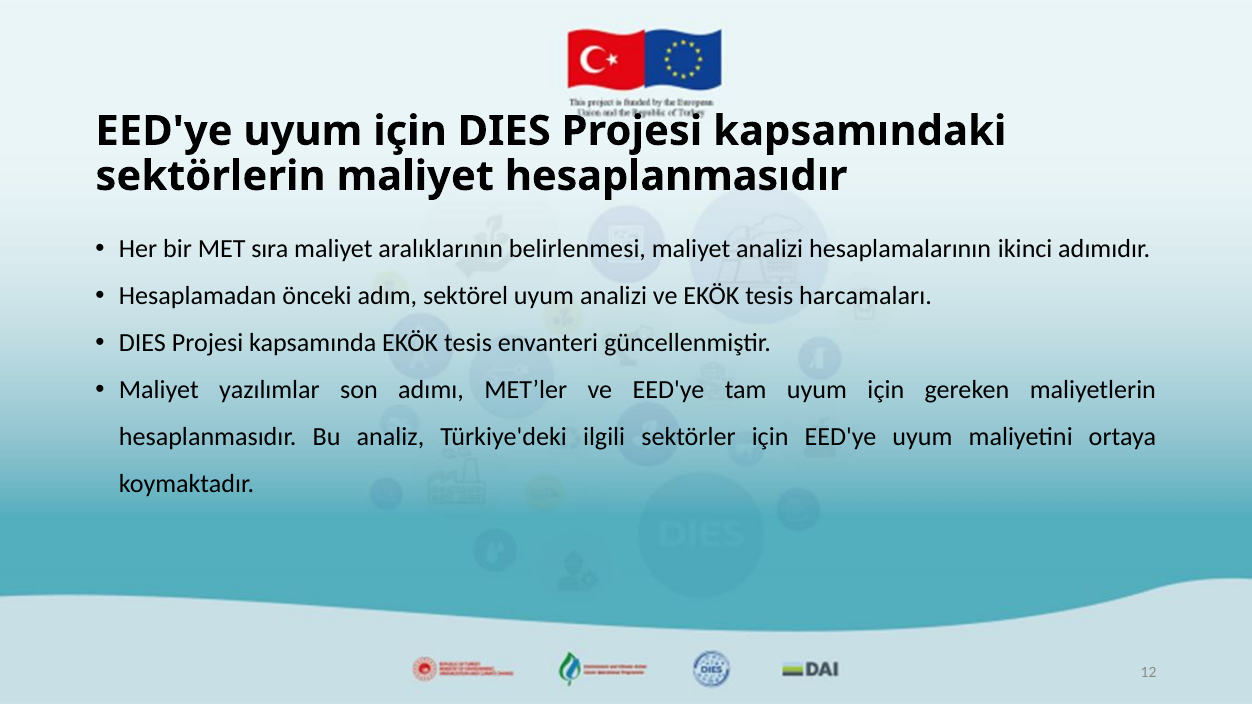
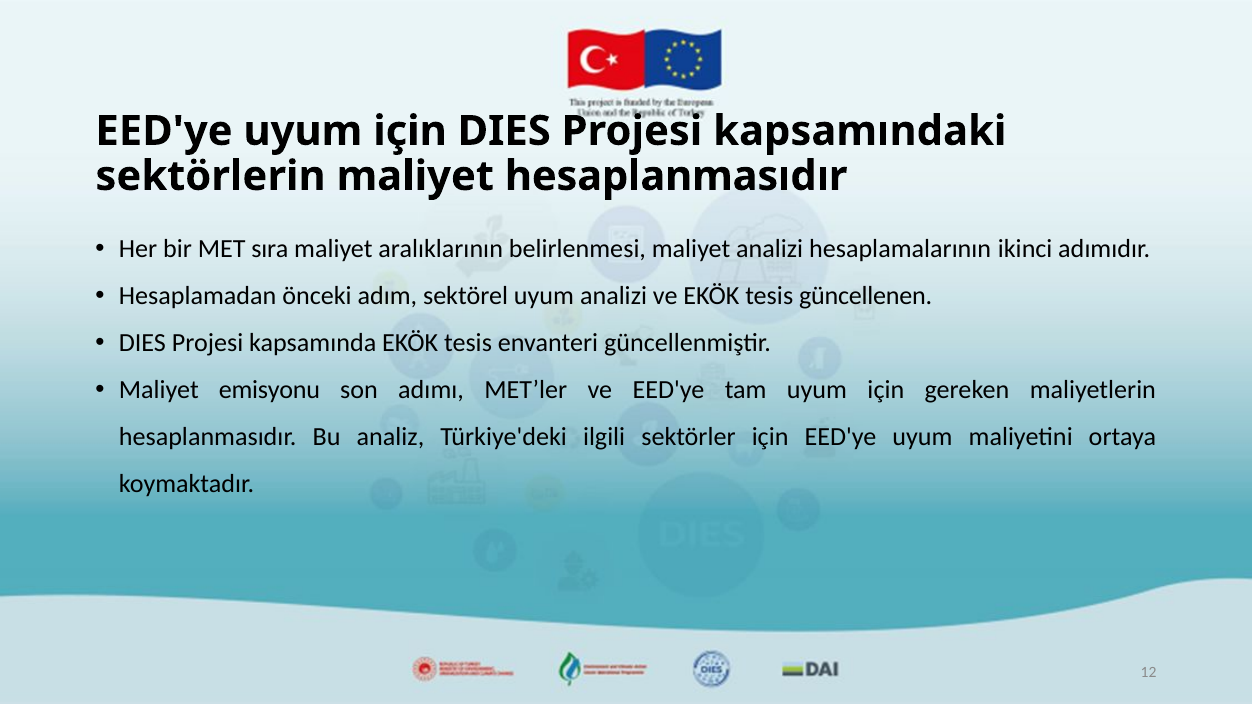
harcamaları: harcamaları -> güncellenen (866, 296)
yazılımlar: yazılımlar -> emisyonu (269, 390)
